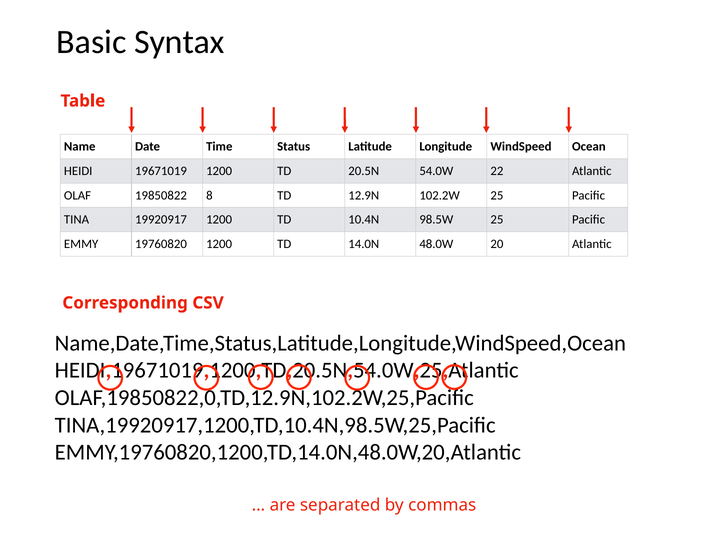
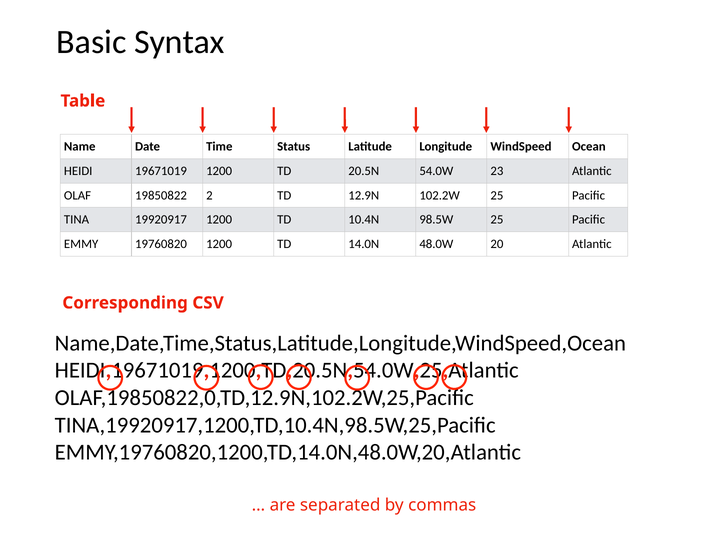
22: 22 -> 23 (497, 171)
8: 8 -> 2 (209, 195)
